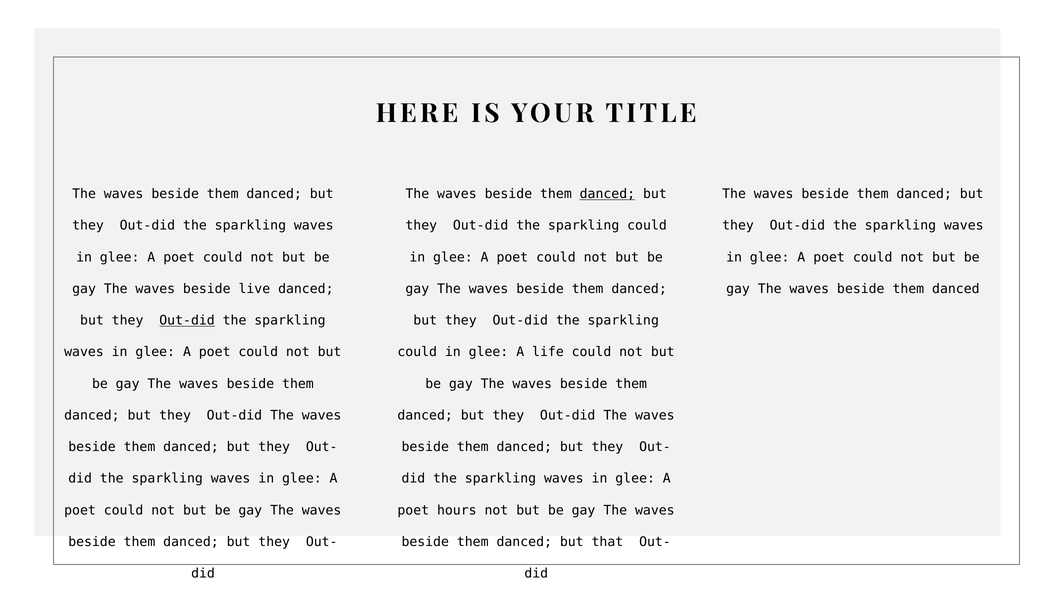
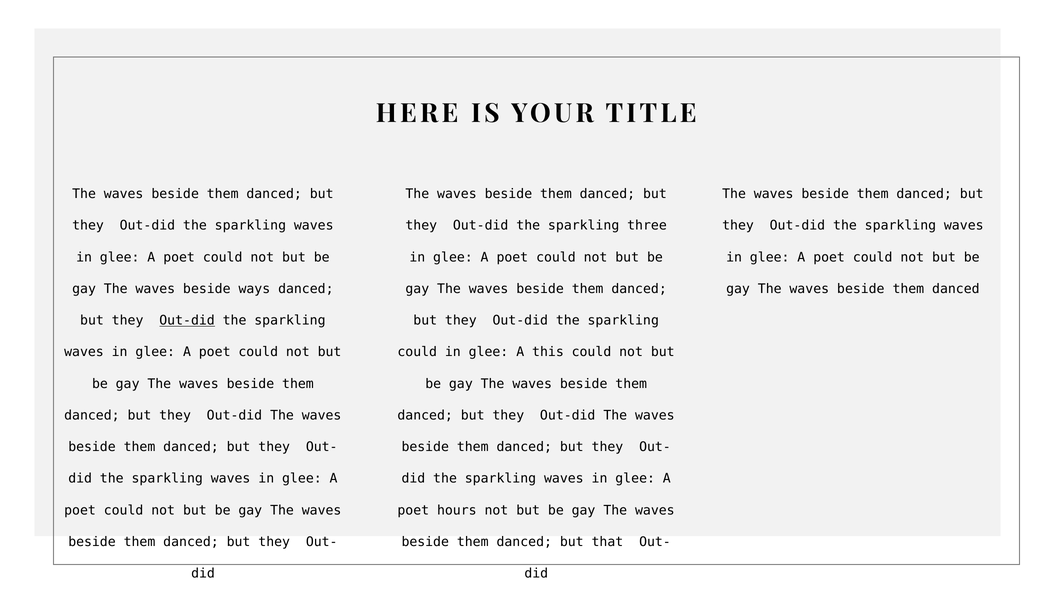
danced underline: present -> none (607, 194)
could: could -> three (647, 226)
live: live -> ways (254, 289)
life: life -> this (548, 352)
